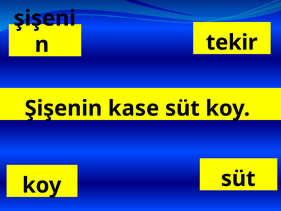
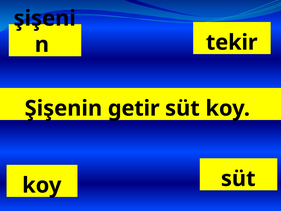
kase: kase -> getir (134, 108)
